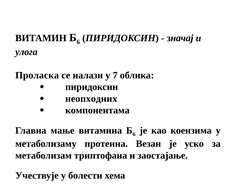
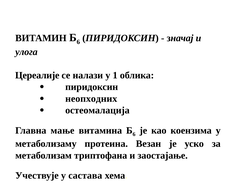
Проласка: Проласка -> Цереалије (37, 75)
7: 7 -> 1 (115, 75)
компонентама: компонентама -> остеомалација (97, 110)
болести: болести -> састава (85, 175)
